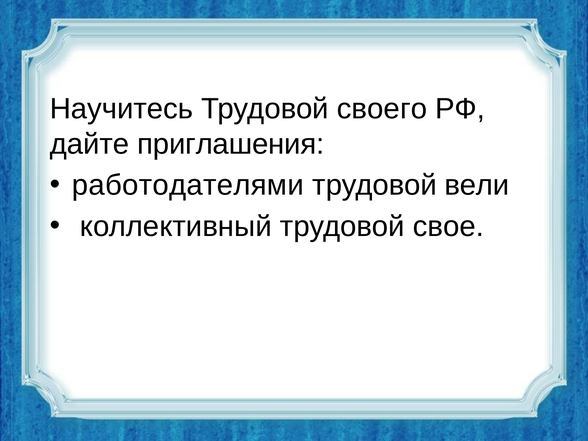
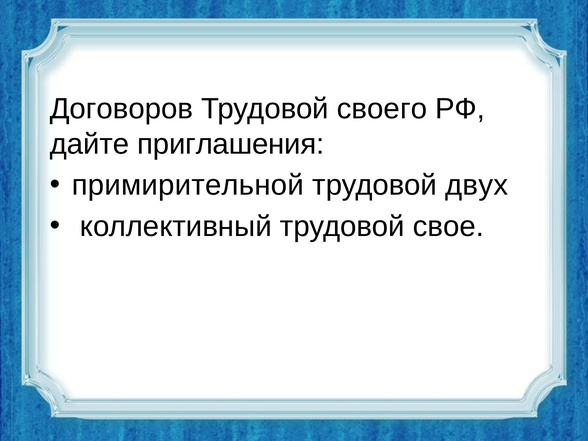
Научитесь: Научитесь -> Договоров (121, 109)
работодателями: работодателями -> примирительной (188, 185)
вели: вели -> двух (477, 185)
